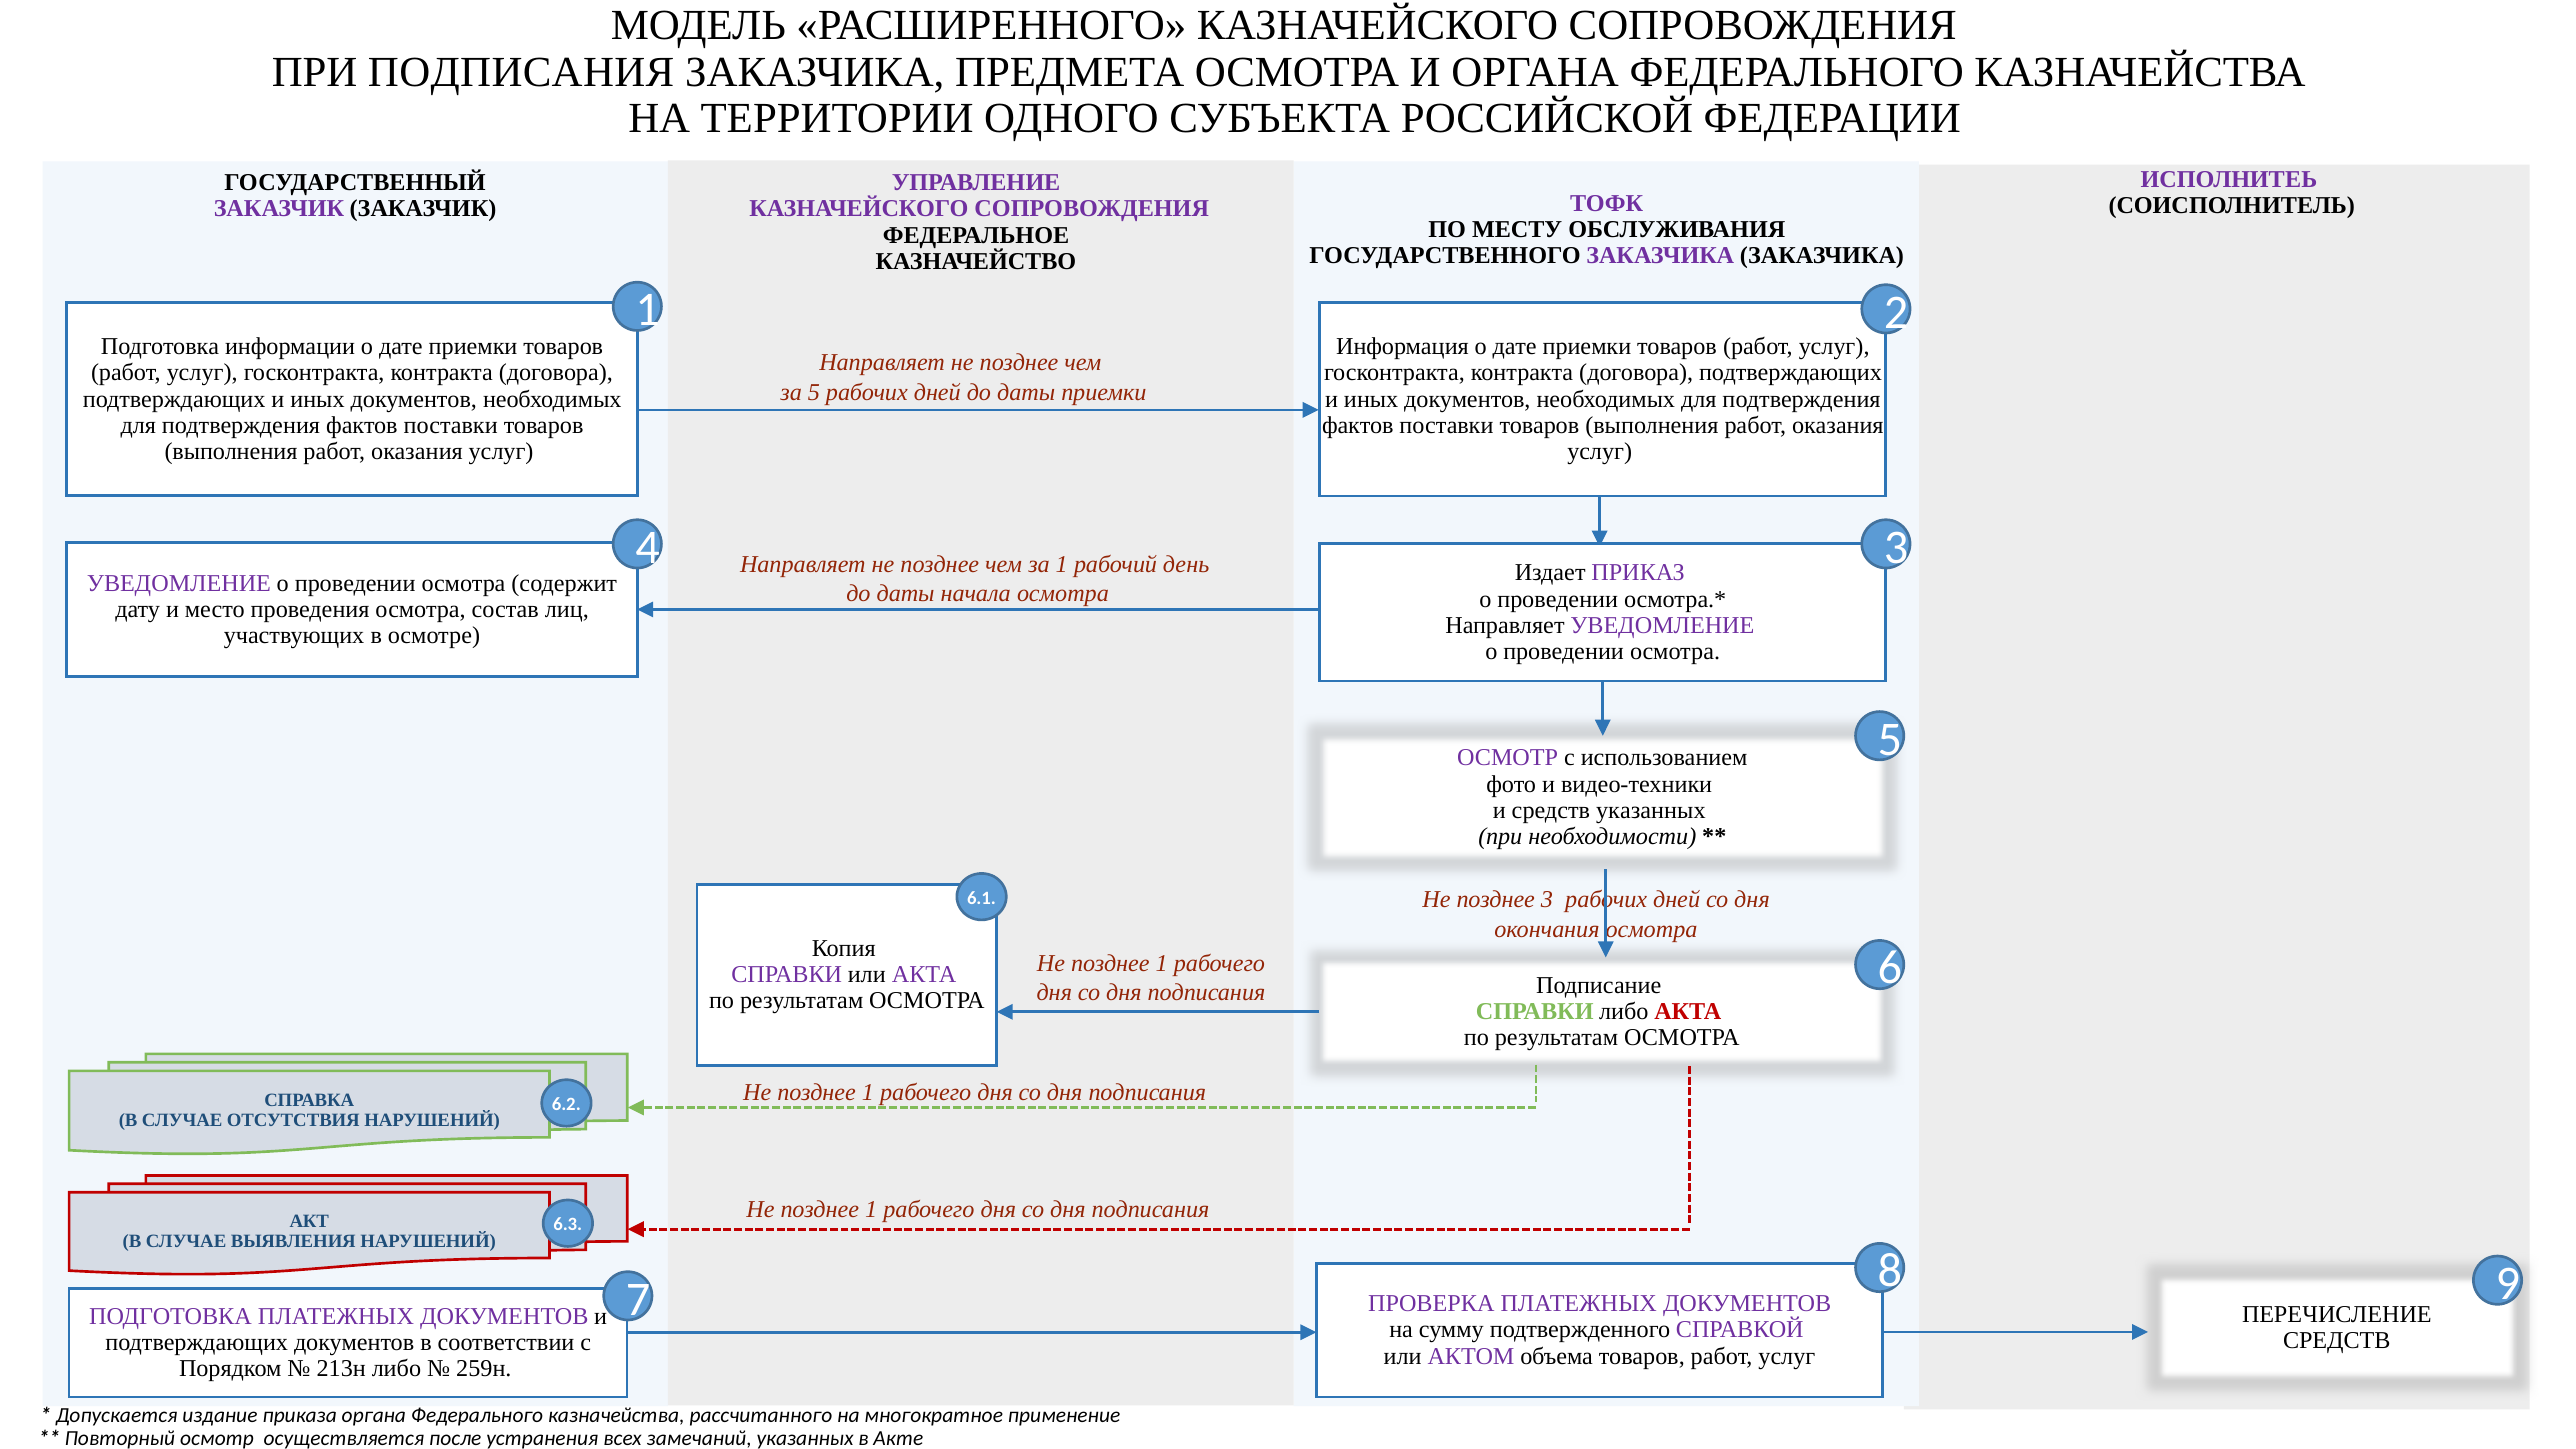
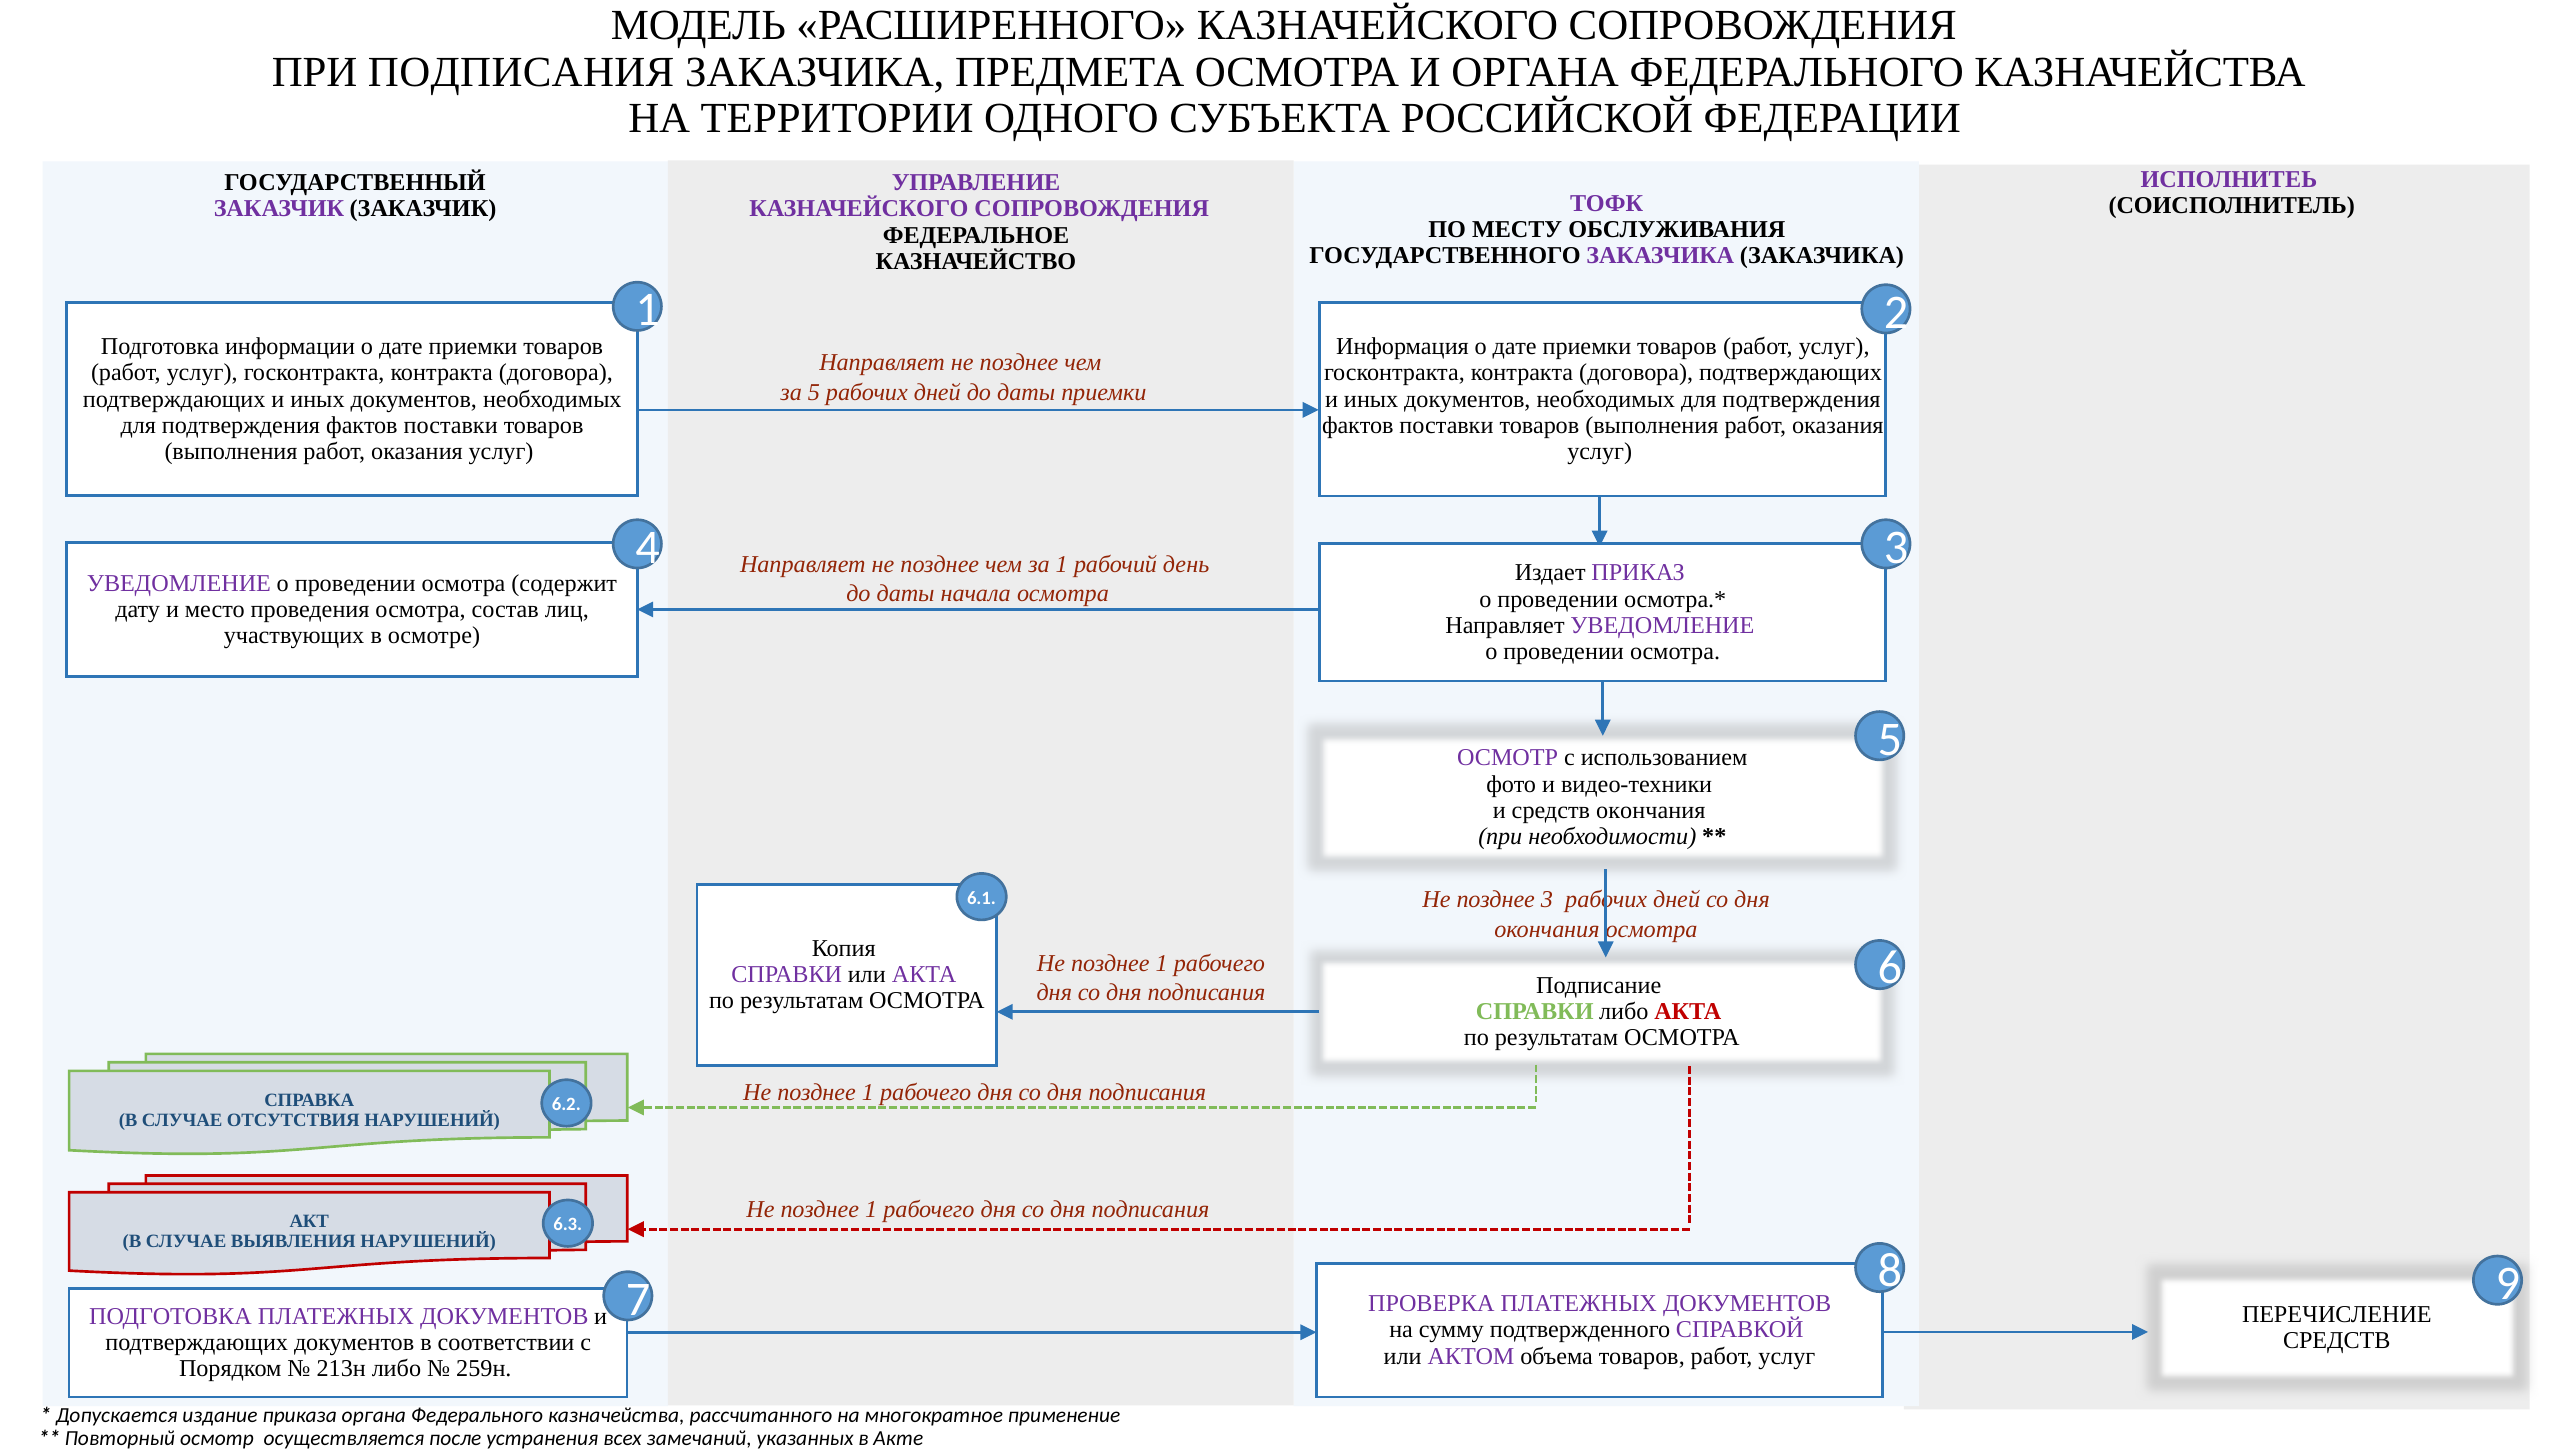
средств указанных: указанных -> окончания (1651, 810)
